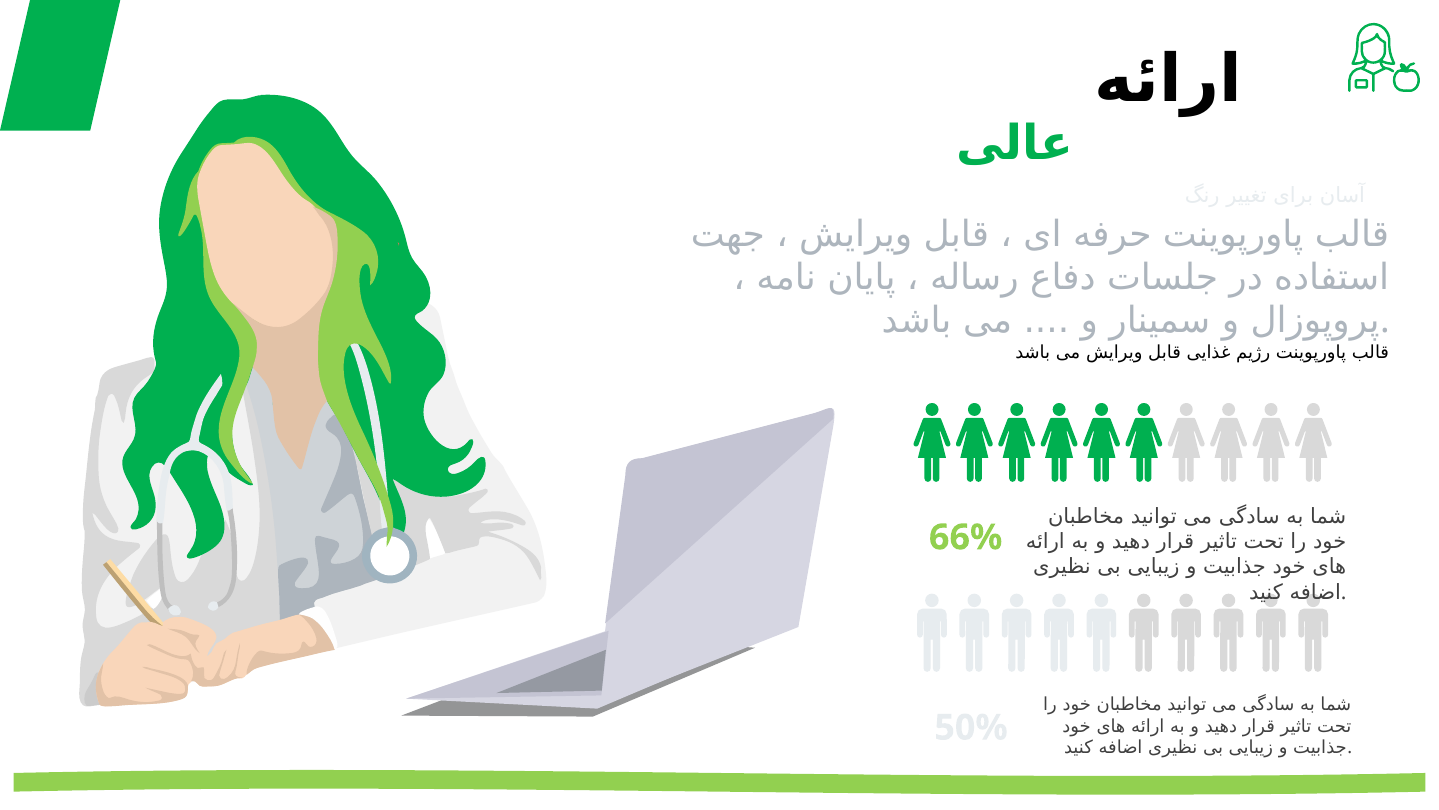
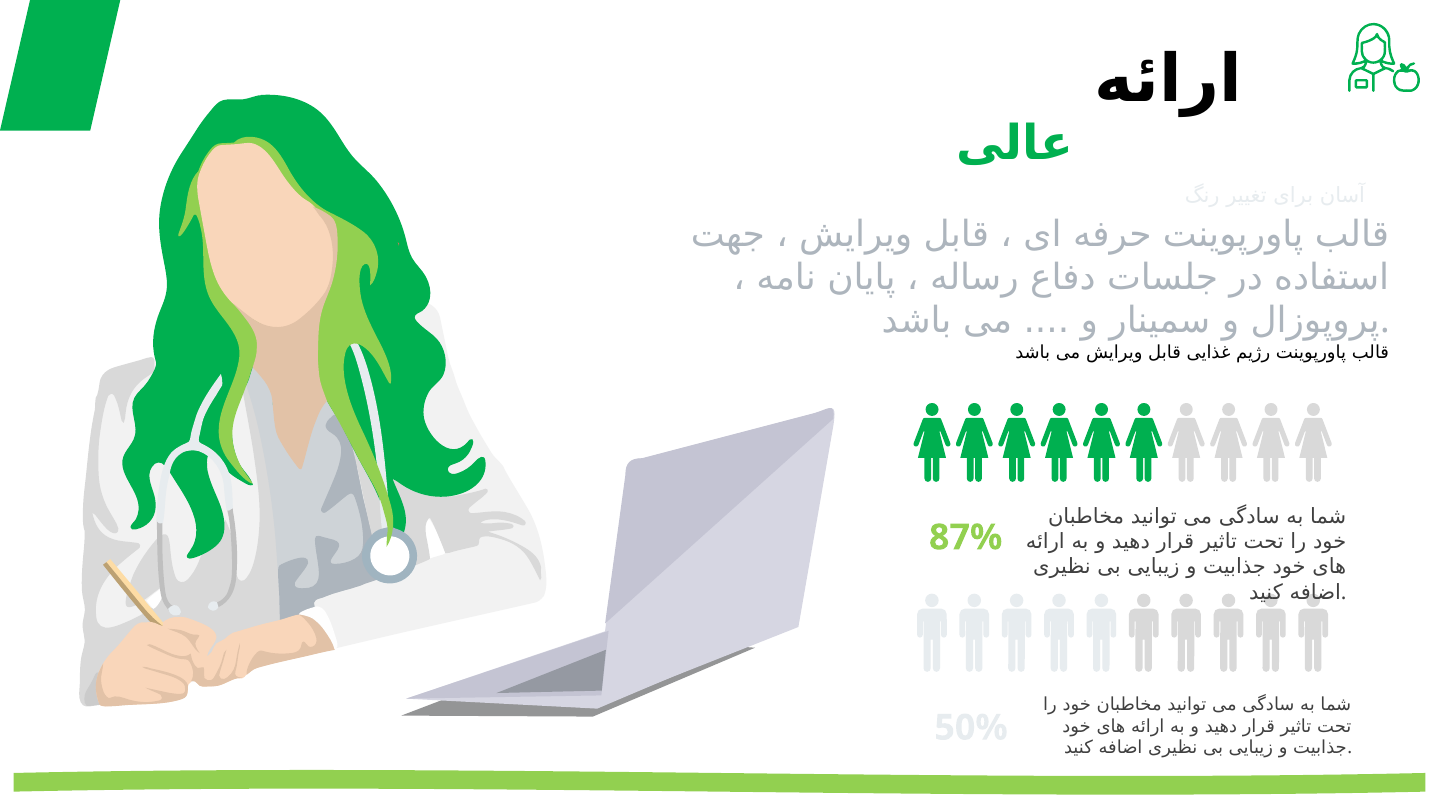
66%: 66% -> 87% (966, 537)
